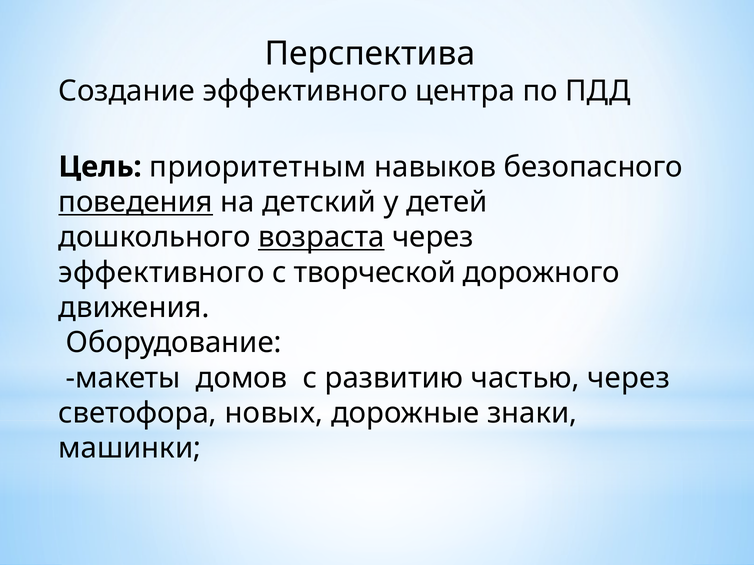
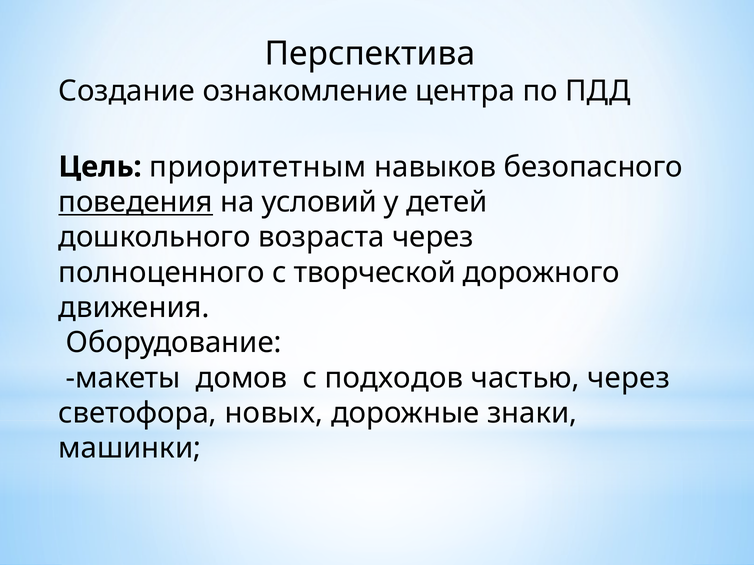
Создание эффективного: эффективного -> ознакомление (305, 91)
детский: детский -> условий (319, 202)
возраста underline: present -> none (321, 237)
эффективного: эффективного -> полноценного (162, 273)
развитию: развитию -> подходов (394, 378)
